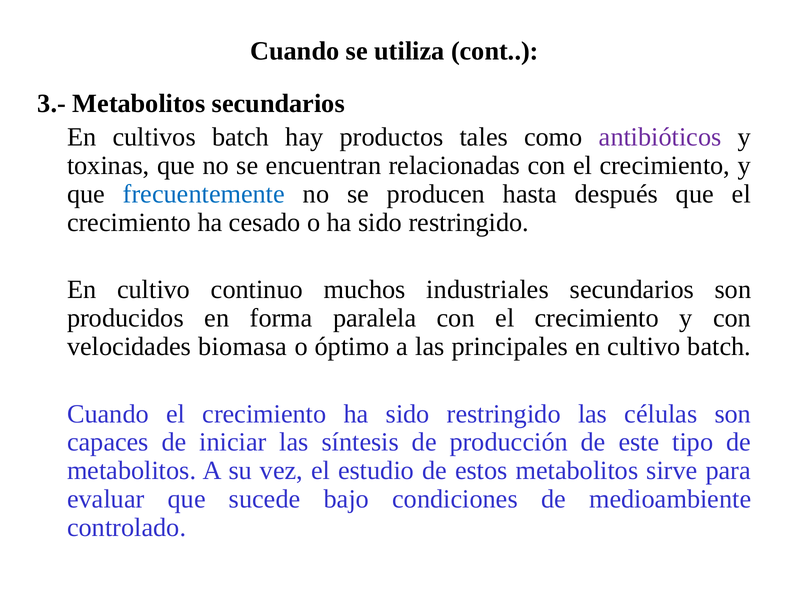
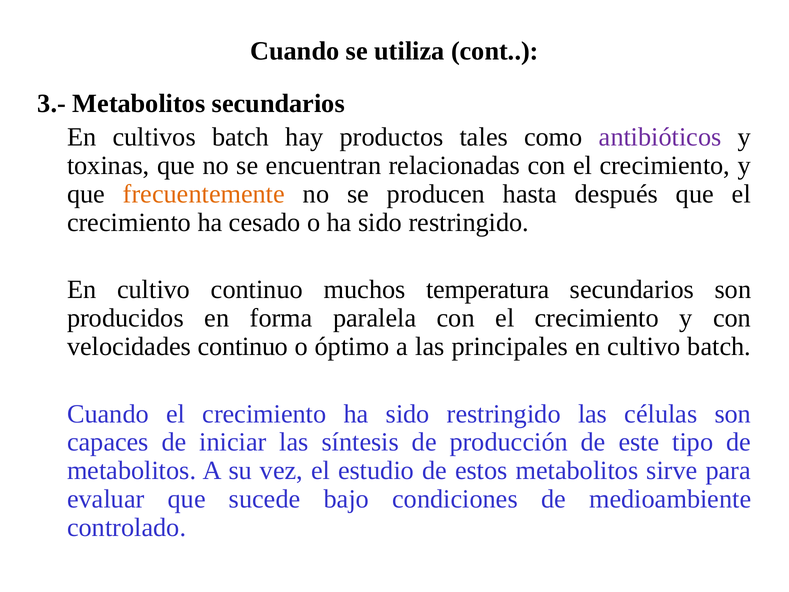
frecuentemente colour: blue -> orange (204, 194)
industriales: industriales -> temperatura (488, 290)
velocidades biomasa: biomasa -> continuo (243, 346)
